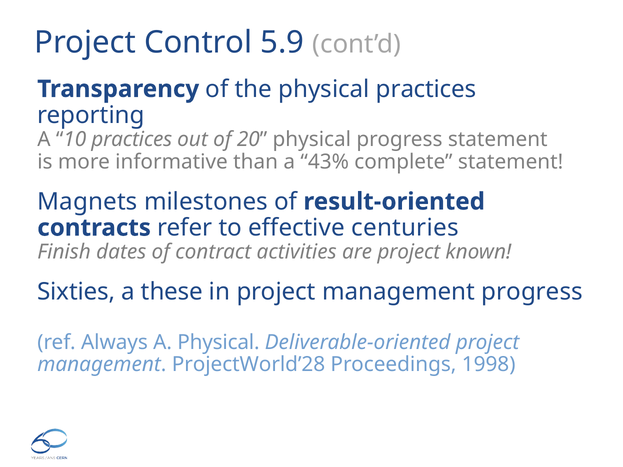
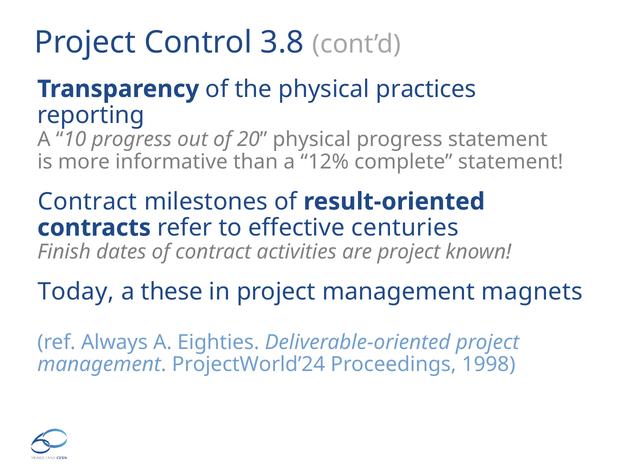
5.9: 5.9 -> 3.8 (282, 42)
10 practices: practices -> progress (132, 140)
43%: 43% -> 12% (325, 162)
Magnets: Magnets -> Contract (87, 202)
Sixties: Sixties -> Today (76, 292)
management progress: progress -> magnets (532, 292)
A Physical: Physical -> Eighties (218, 342)
ProjectWorld’28: ProjectWorld’28 -> ProjectWorld’24 (248, 365)
